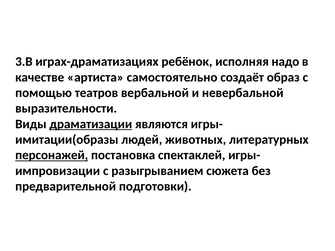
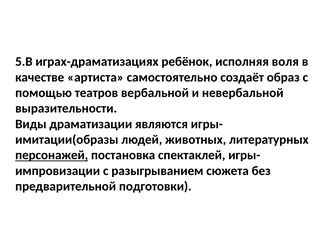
3.В: 3.В -> 5.В (24, 62)
надо: надо -> воля (285, 62)
драматизации underline: present -> none (91, 124)
